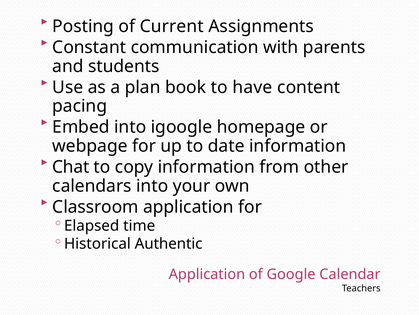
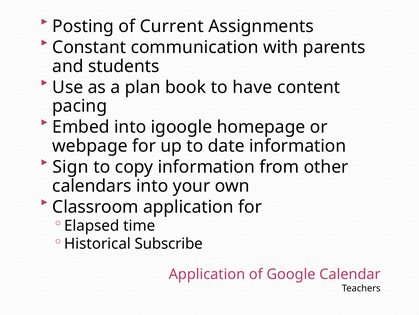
Chat: Chat -> Sign (71, 167)
Authentic: Authentic -> Subscribe (169, 243)
